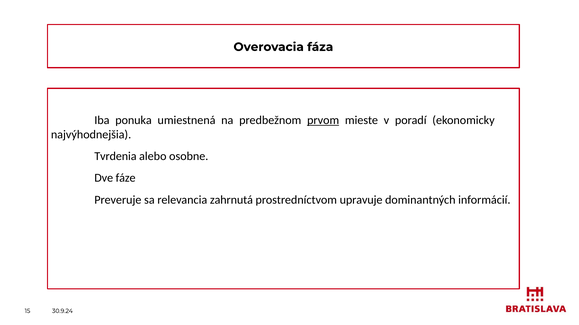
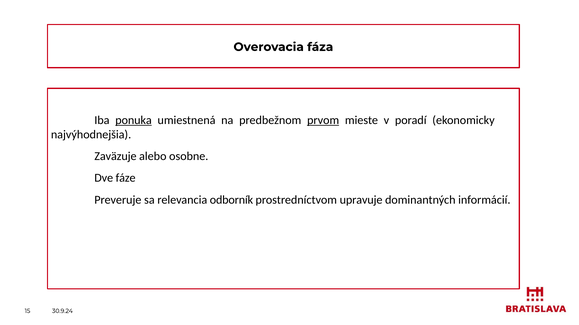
ponuka underline: none -> present (134, 120)
Tvrdenia: Tvrdenia -> Zaväzuje (115, 157)
zahrnutá: zahrnutá -> odborník (231, 200)
